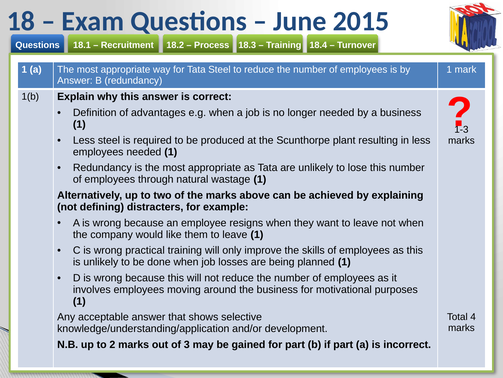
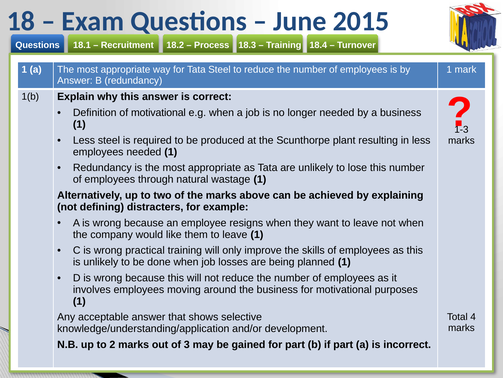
of advantages: advantages -> motivational (158, 113)
